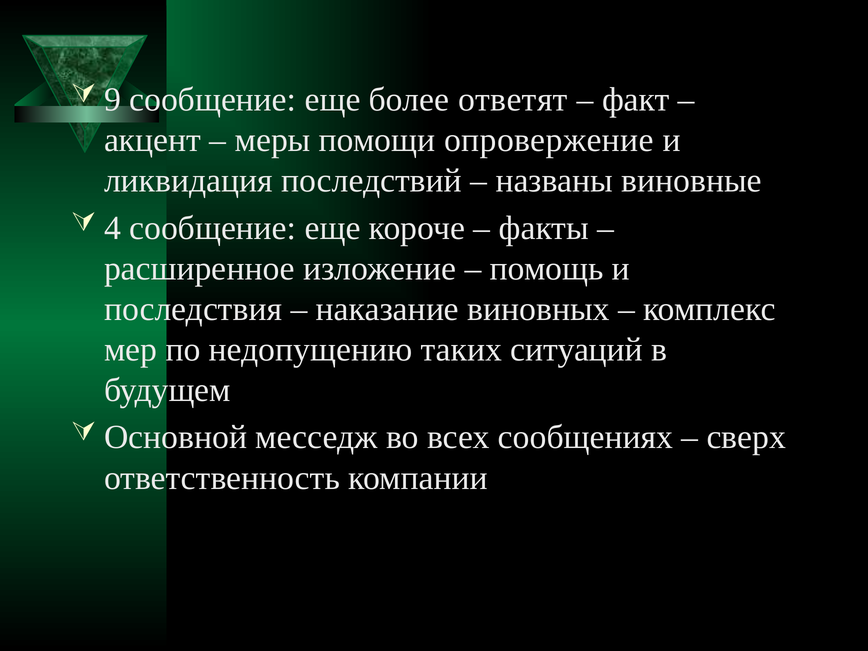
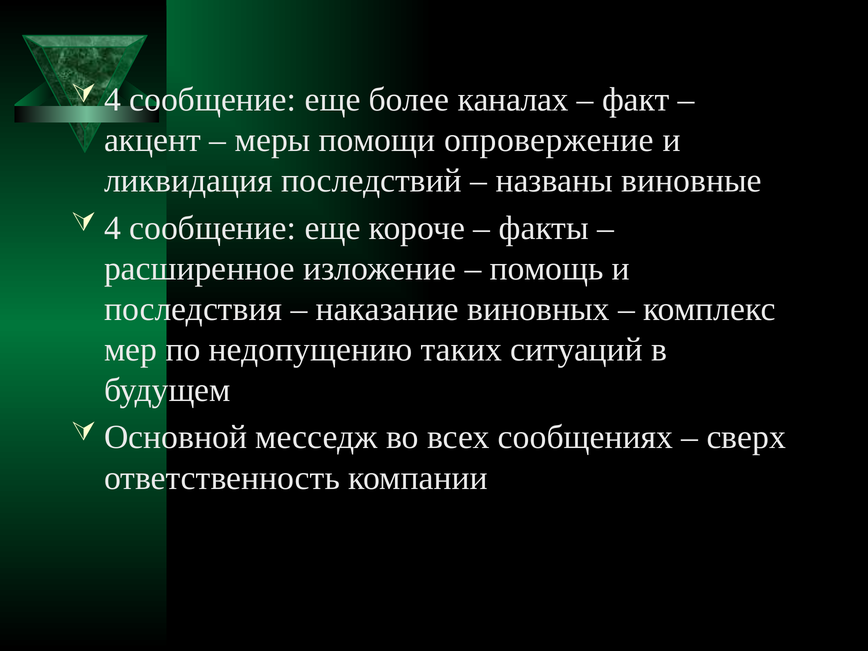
9: 9 -> 4 (113, 100)
ответят: ответят -> каналах (513, 100)
